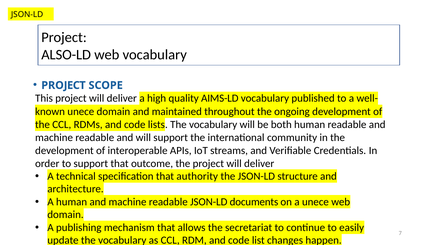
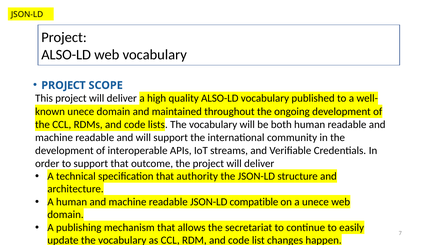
quality AIMS-LD: AIMS-LD -> ALSO-LD (220, 98)
documents: documents -> compatible (254, 202)
